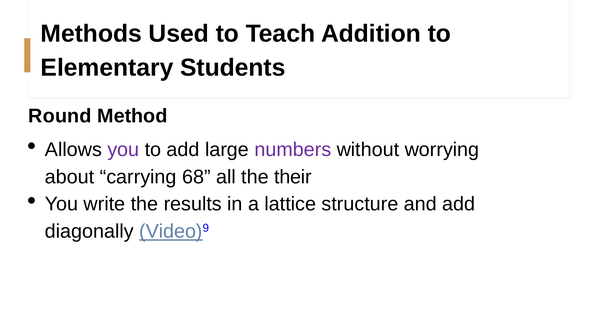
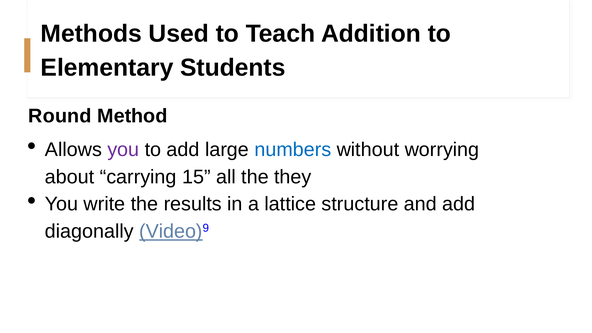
numbers colour: purple -> blue (293, 150)
68: 68 -> 15 (196, 177)
their: their -> they (293, 177)
